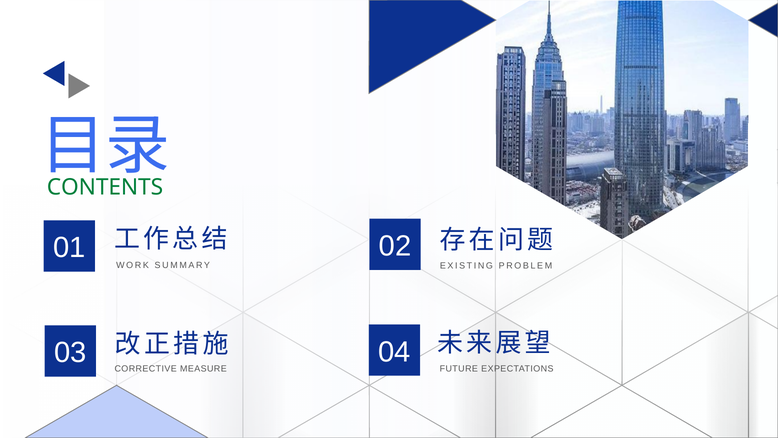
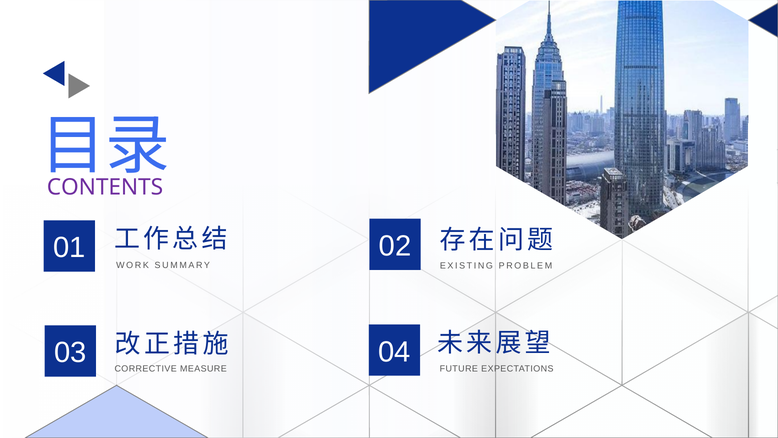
CONTENTS colour: green -> purple (105, 187)
